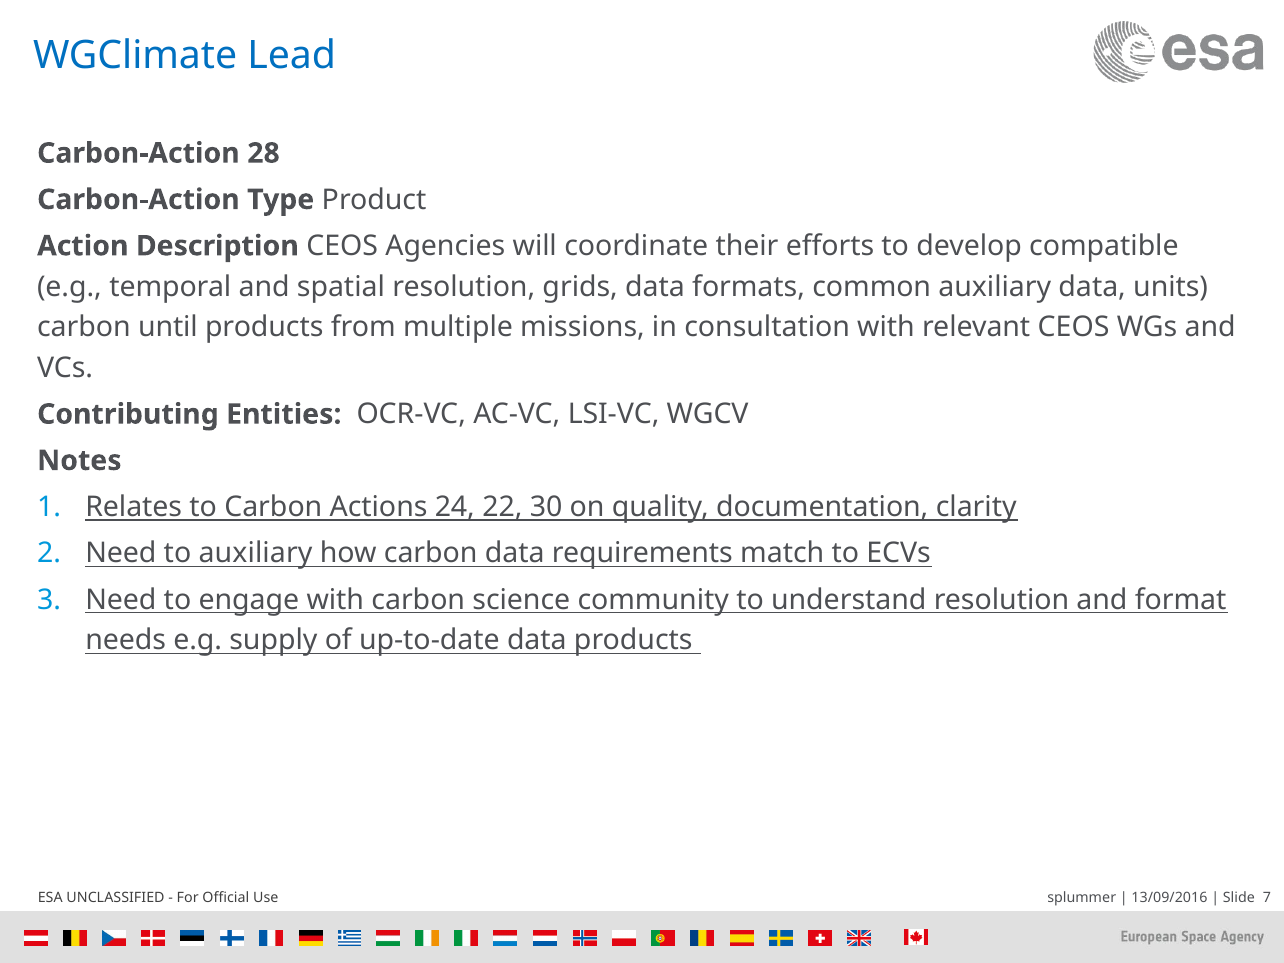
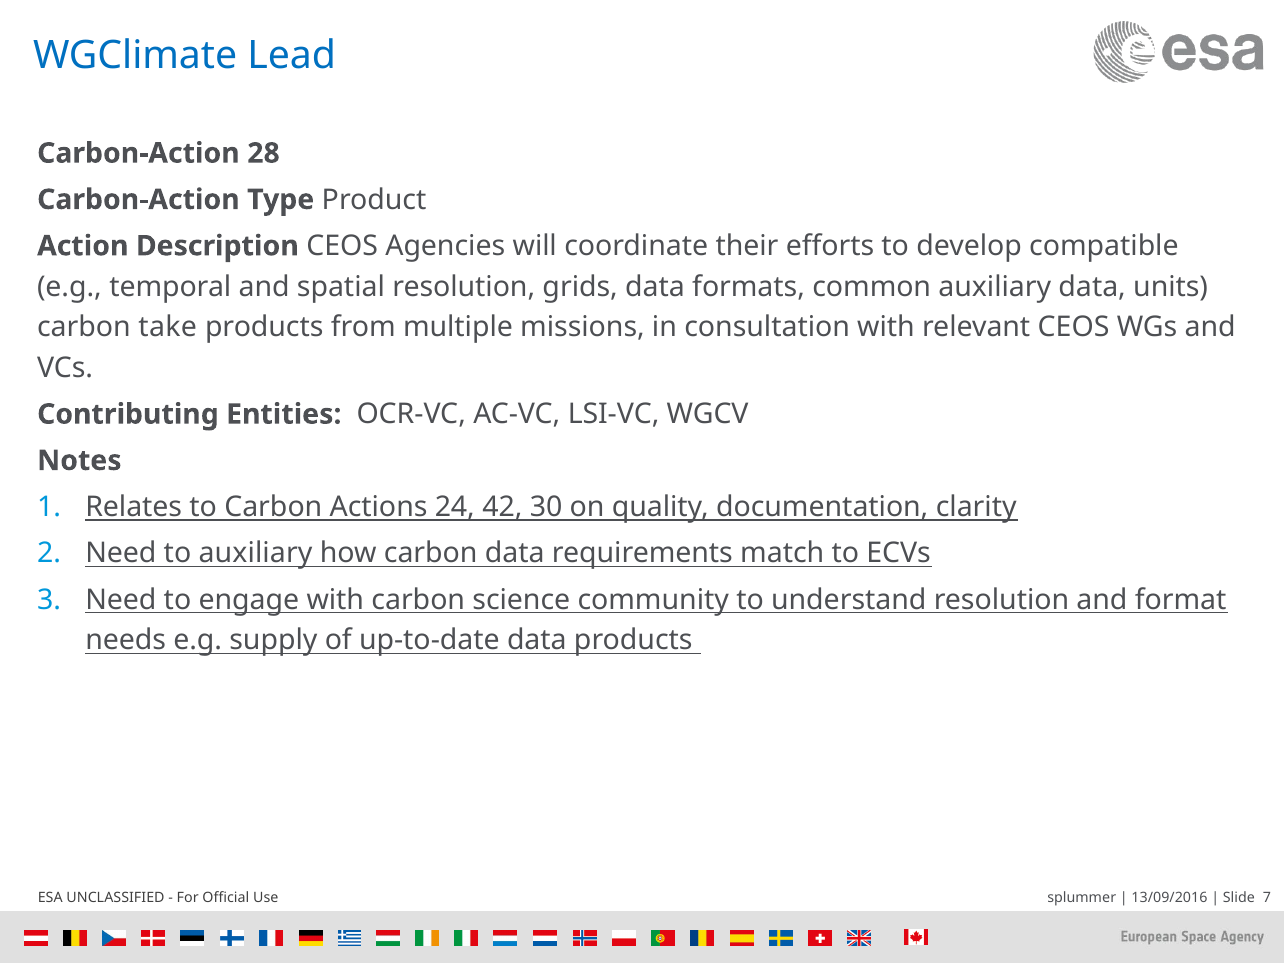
until: until -> take (168, 327)
22: 22 -> 42 (502, 507)
